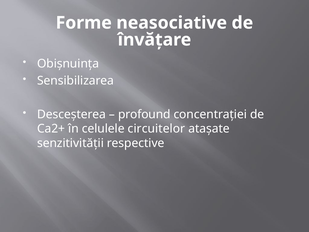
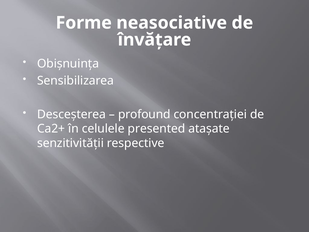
circuitelor: circuitelor -> presented (156, 129)
